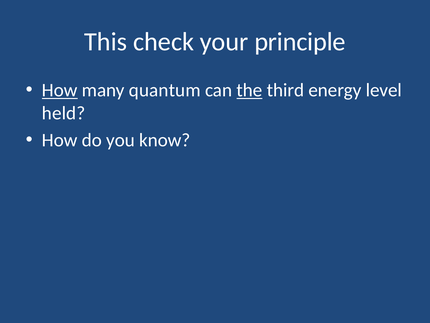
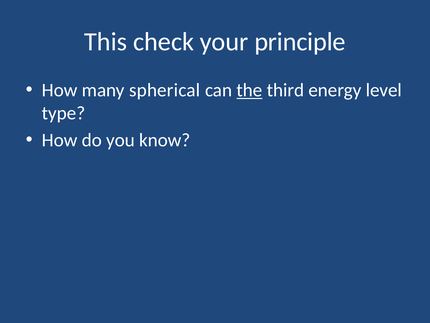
How underline: present -> none (60, 90)
quantum: quantum -> spherical (165, 90)
held: held -> type (64, 113)
